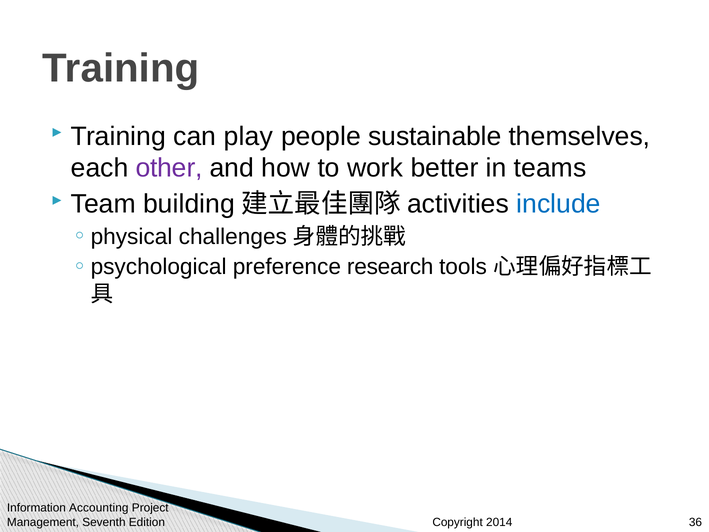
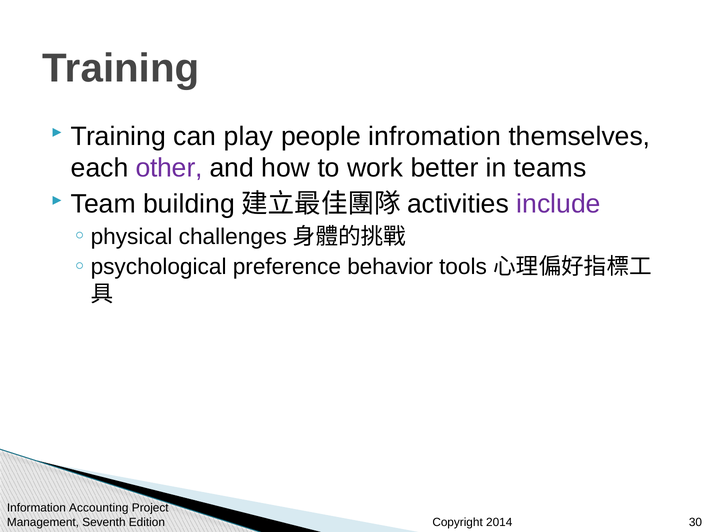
sustainable: sustainable -> infromation (435, 136)
include colour: blue -> purple (559, 204)
research: research -> behavior (390, 267)
36: 36 -> 30 (695, 522)
